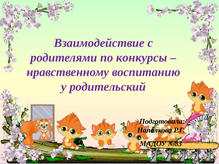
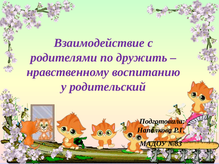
конкурсы: конкурсы -> дружить (142, 58)
